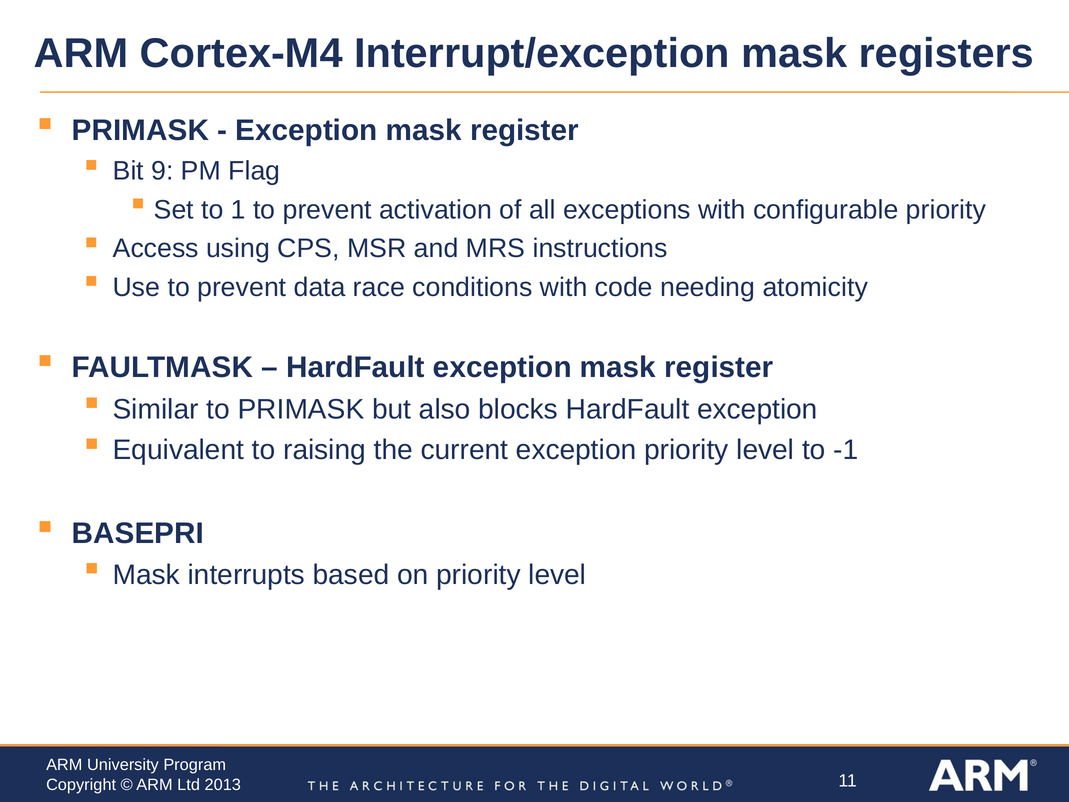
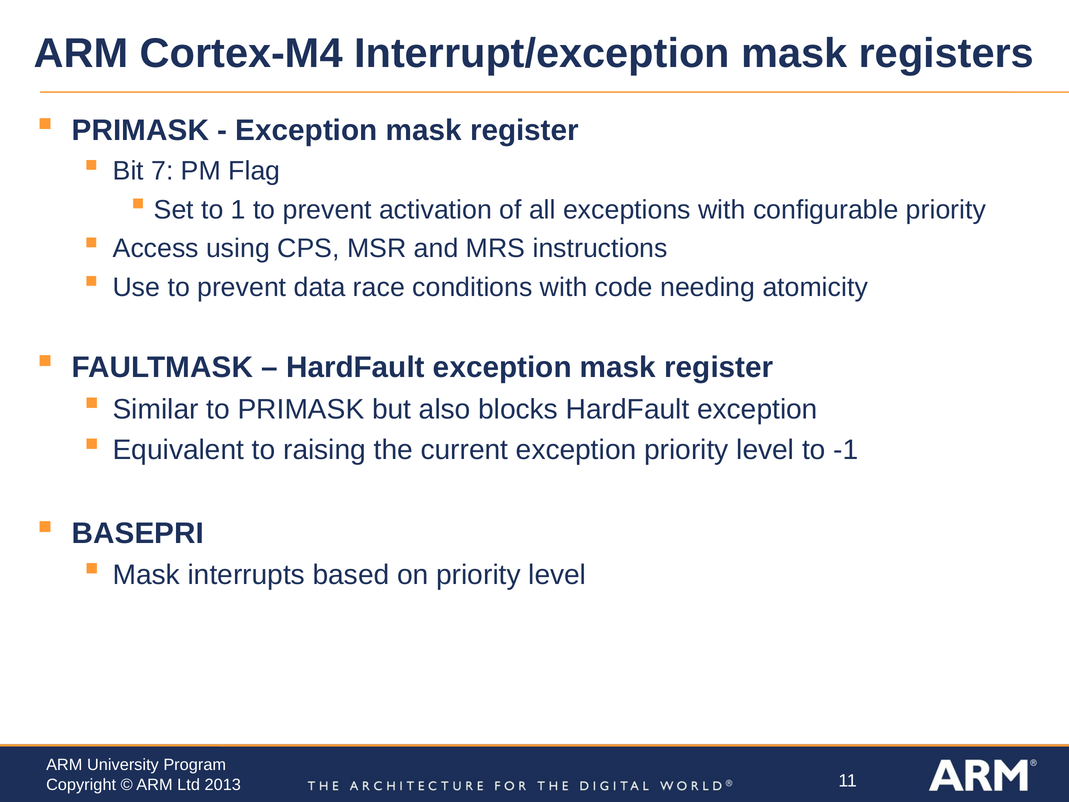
9: 9 -> 7 (162, 171)
